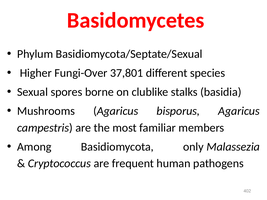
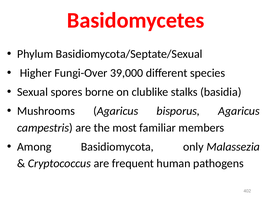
37,801: 37,801 -> 39,000 (127, 73)
